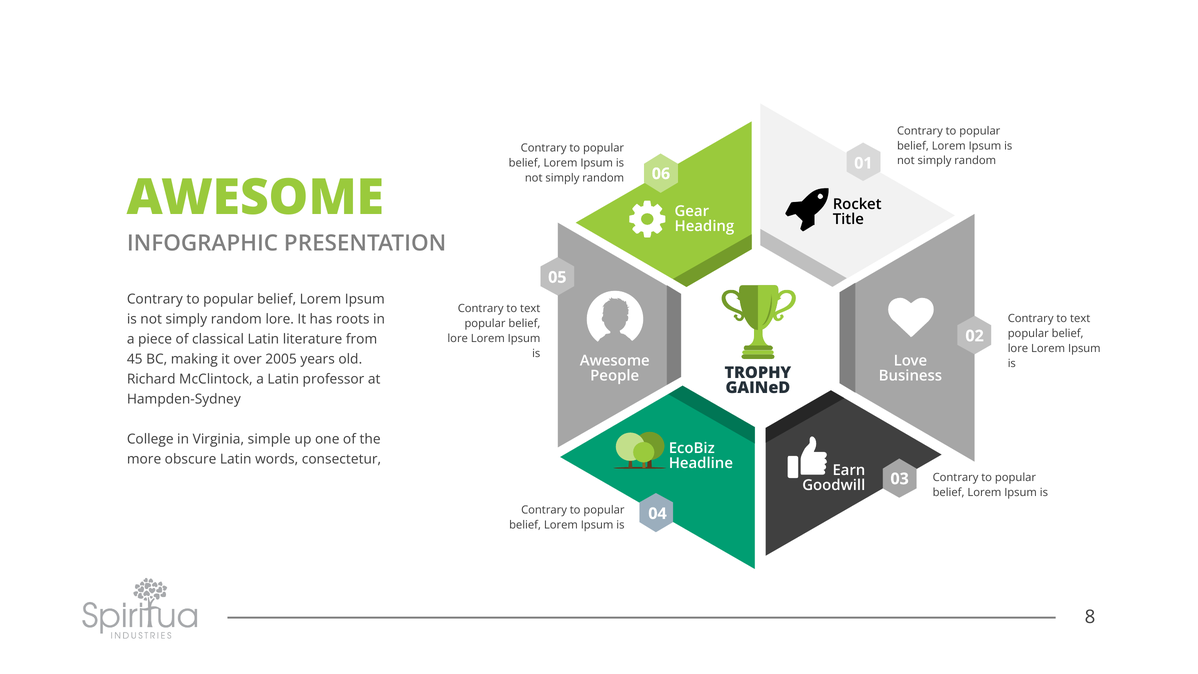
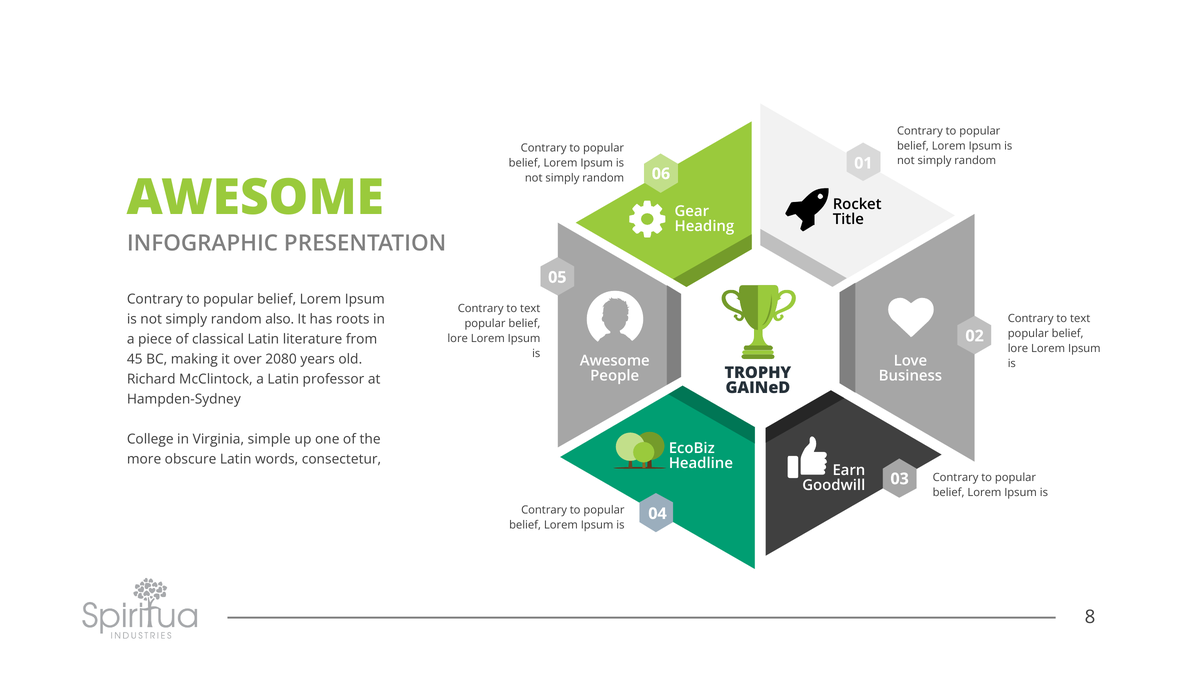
random lore: lore -> also (280, 319)
2005: 2005 -> 2080 (281, 359)
